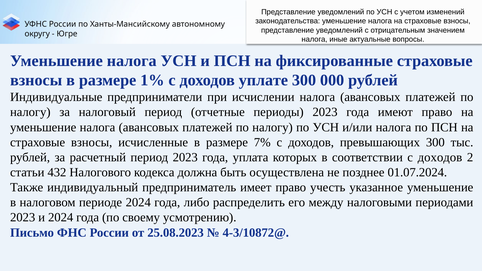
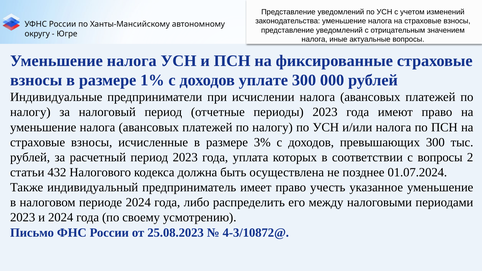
7%: 7% -> 3% (262, 142)
соответствии с доходов: доходов -> вопросы (440, 157)
